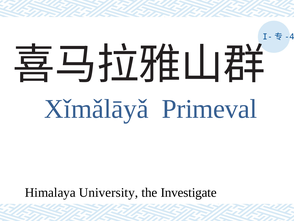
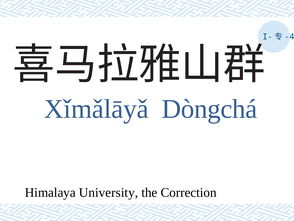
Primeval: Primeval -> Dòngchá (209, 109)
Investigate: Investigate -> Correction (189, 192)
